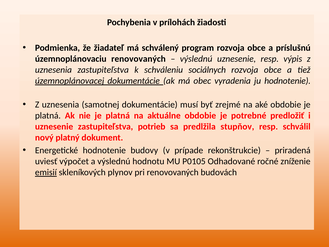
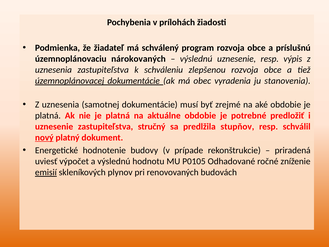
územnoplánovaciu renovovaných: renovovaných -> nárokovaných (138, 59)
sociálnych: sociálnych -> zlepšenou (207, 70)
ju hodnotenie: hodnotenie -> stanovenia (287, 81)
potrieb: potrieb -> stručný (152, 127)
nový underline: none -> present (44, 138)
